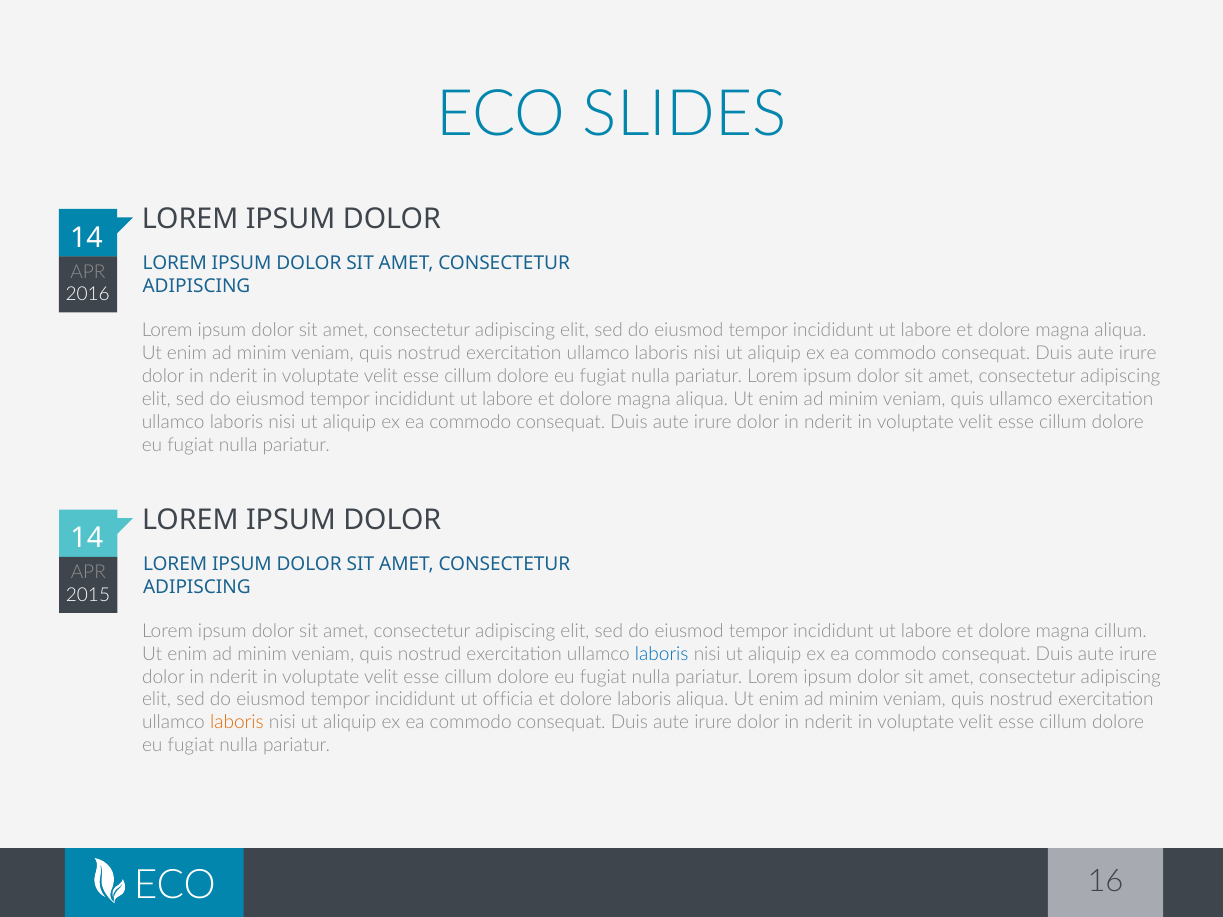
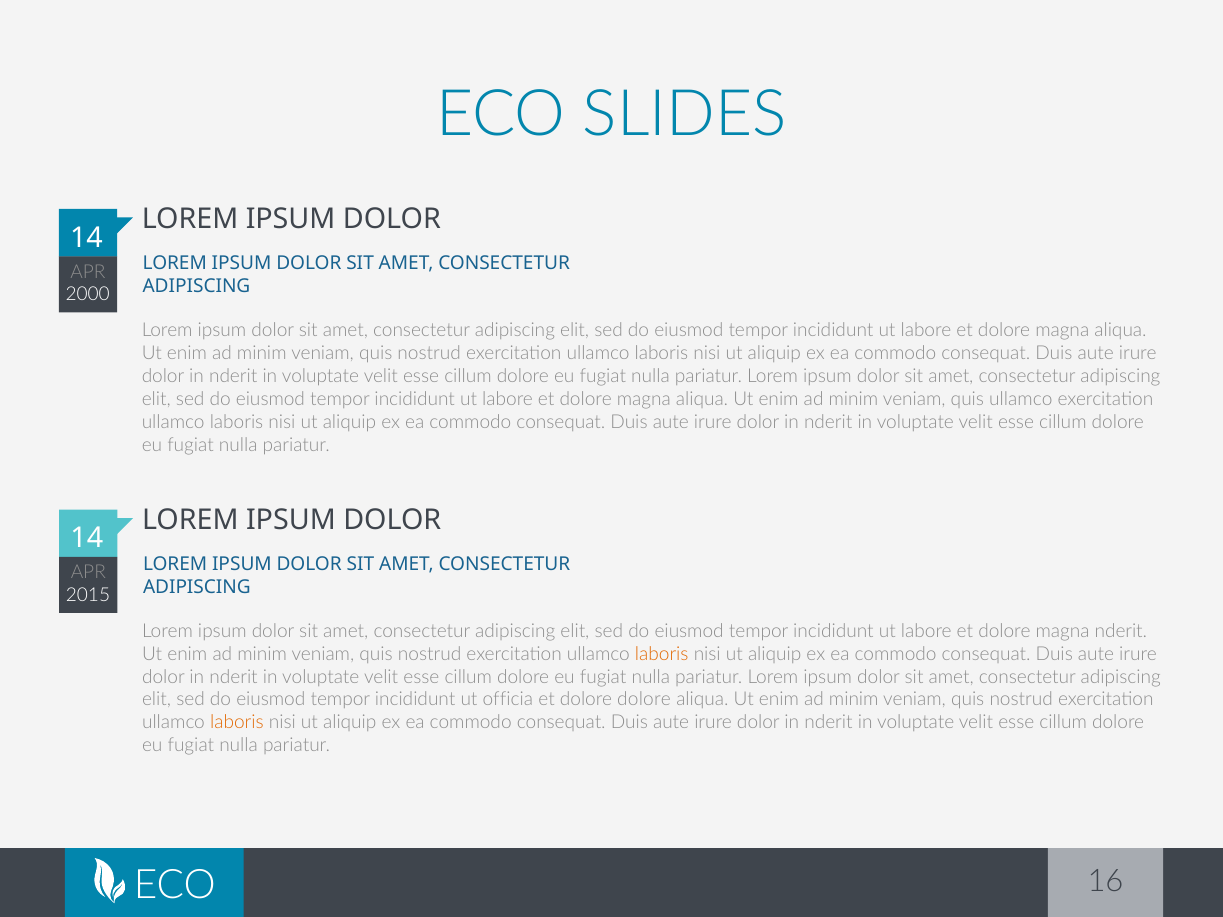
2016: 2016 -> 2000 (88, 295)
magna cillum: cillum -> nderit (1121, 631)
laboris colour: blue -> orange (662, 654)
dolore laboris: laboris -> dolore (644, 700)
